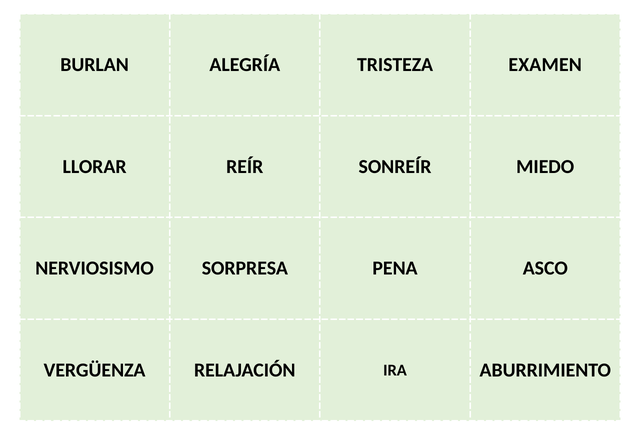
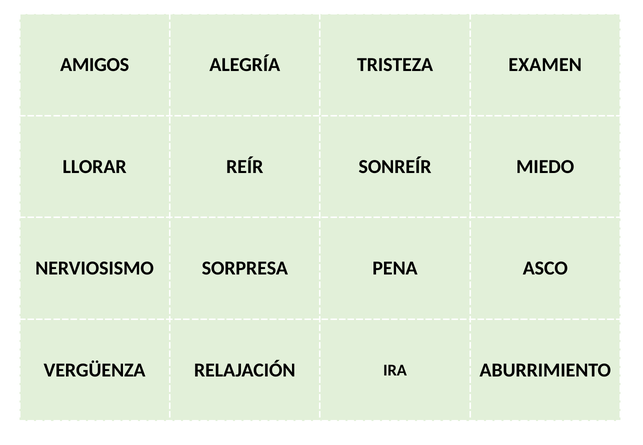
BURLAN: BURLAN -> AMIGOS (95, 65)
